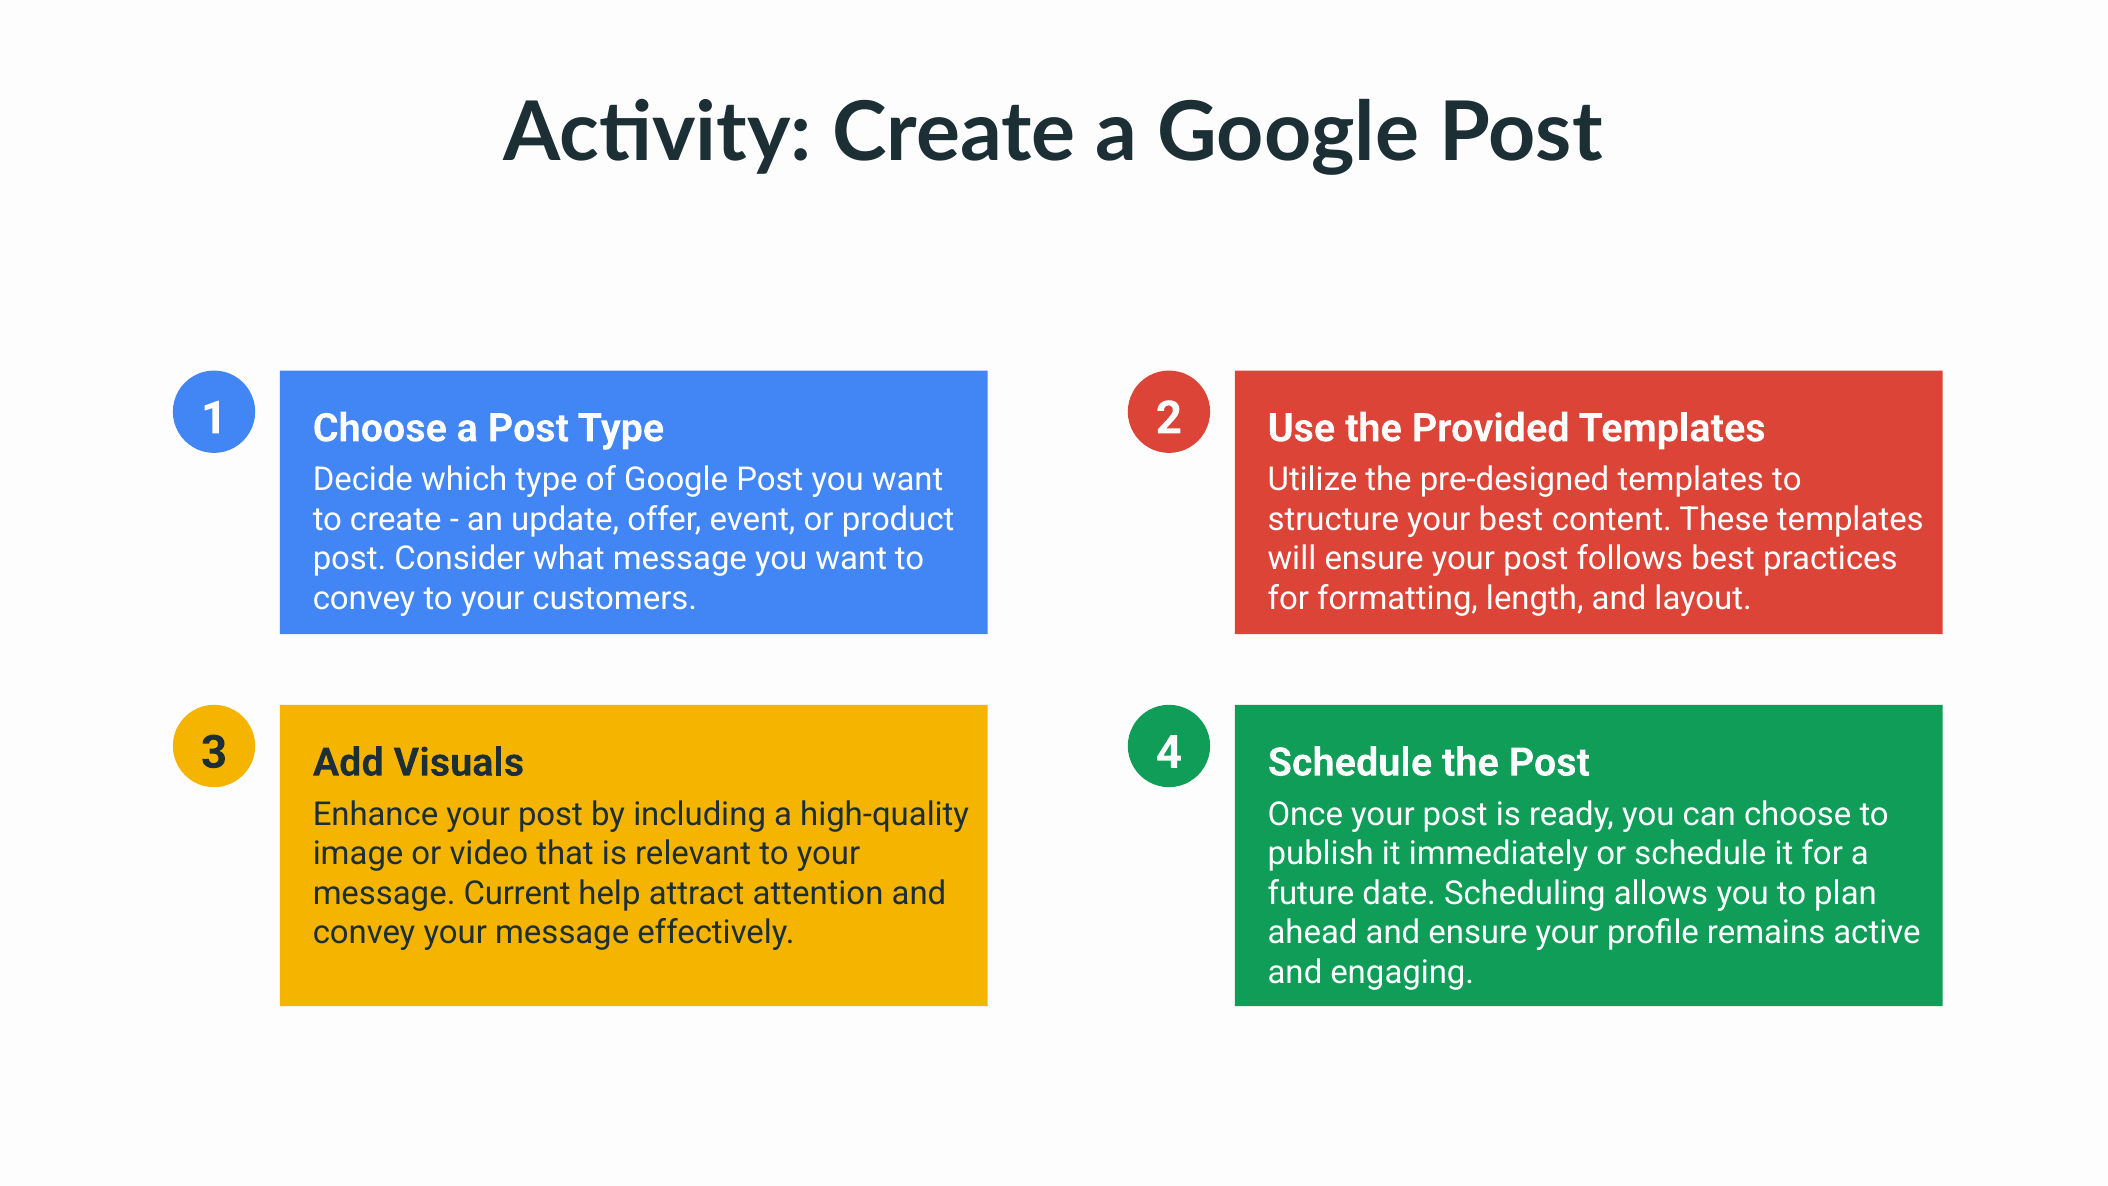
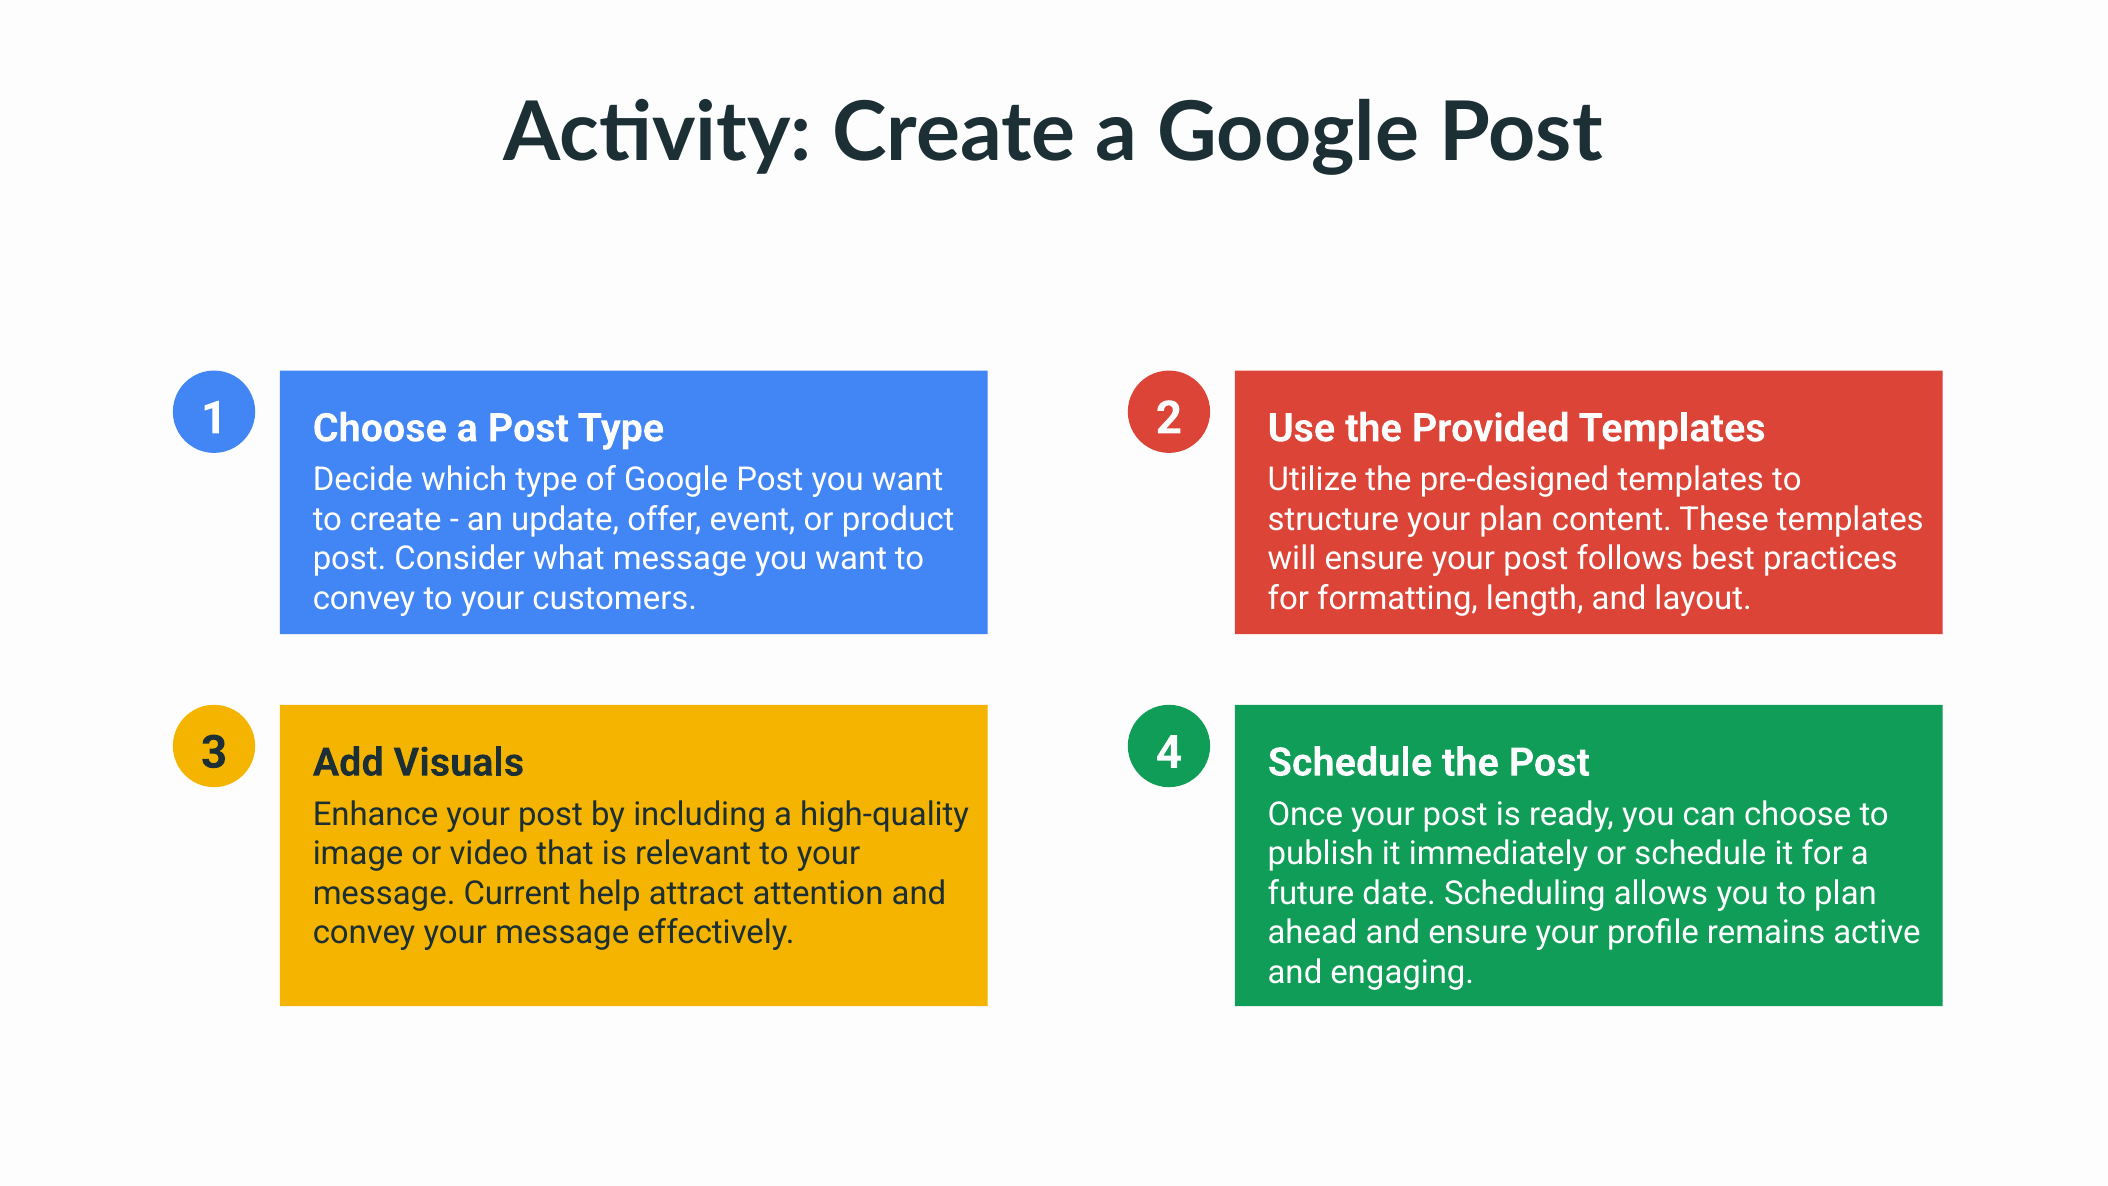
your best: best -> plan (1511, 519)
